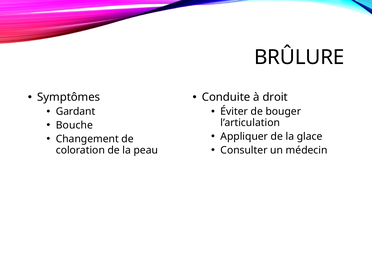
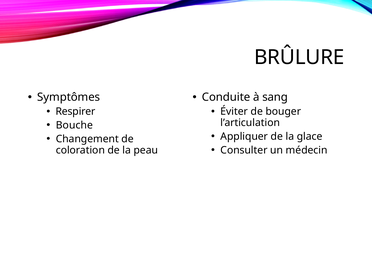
droit: droit -> sang (275, 97)
Gardant: Gardant -> Respirer (76, 112)
